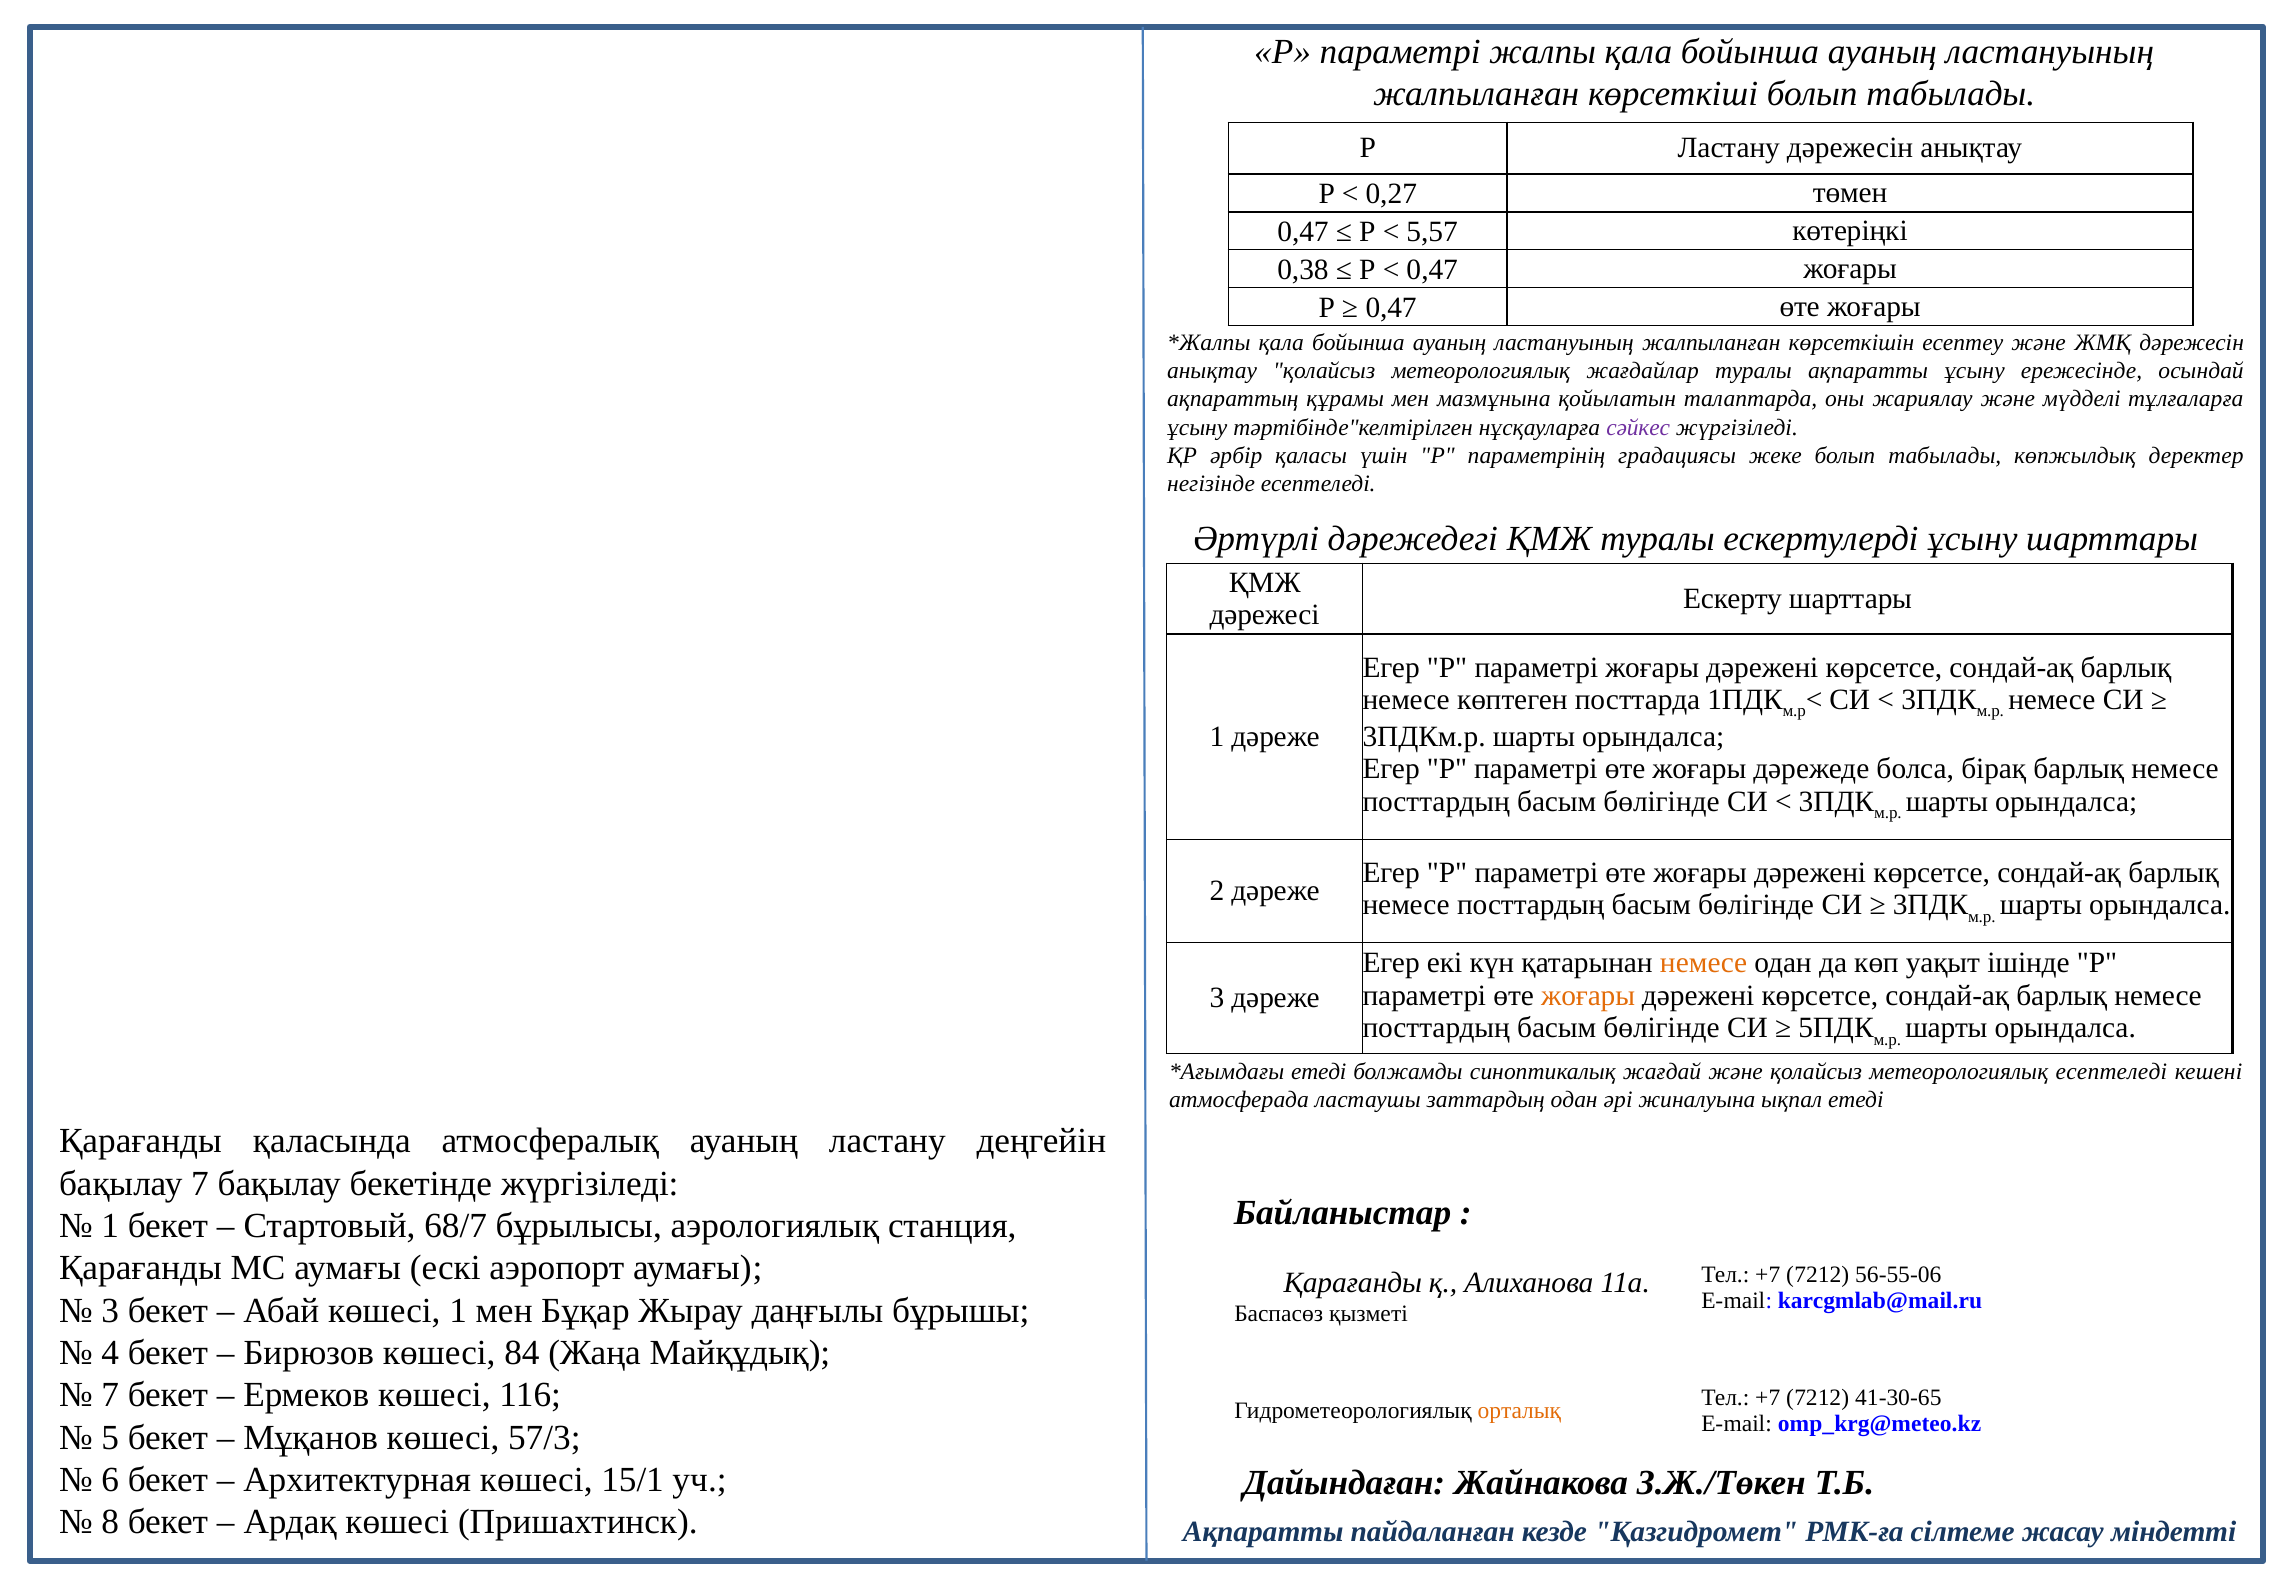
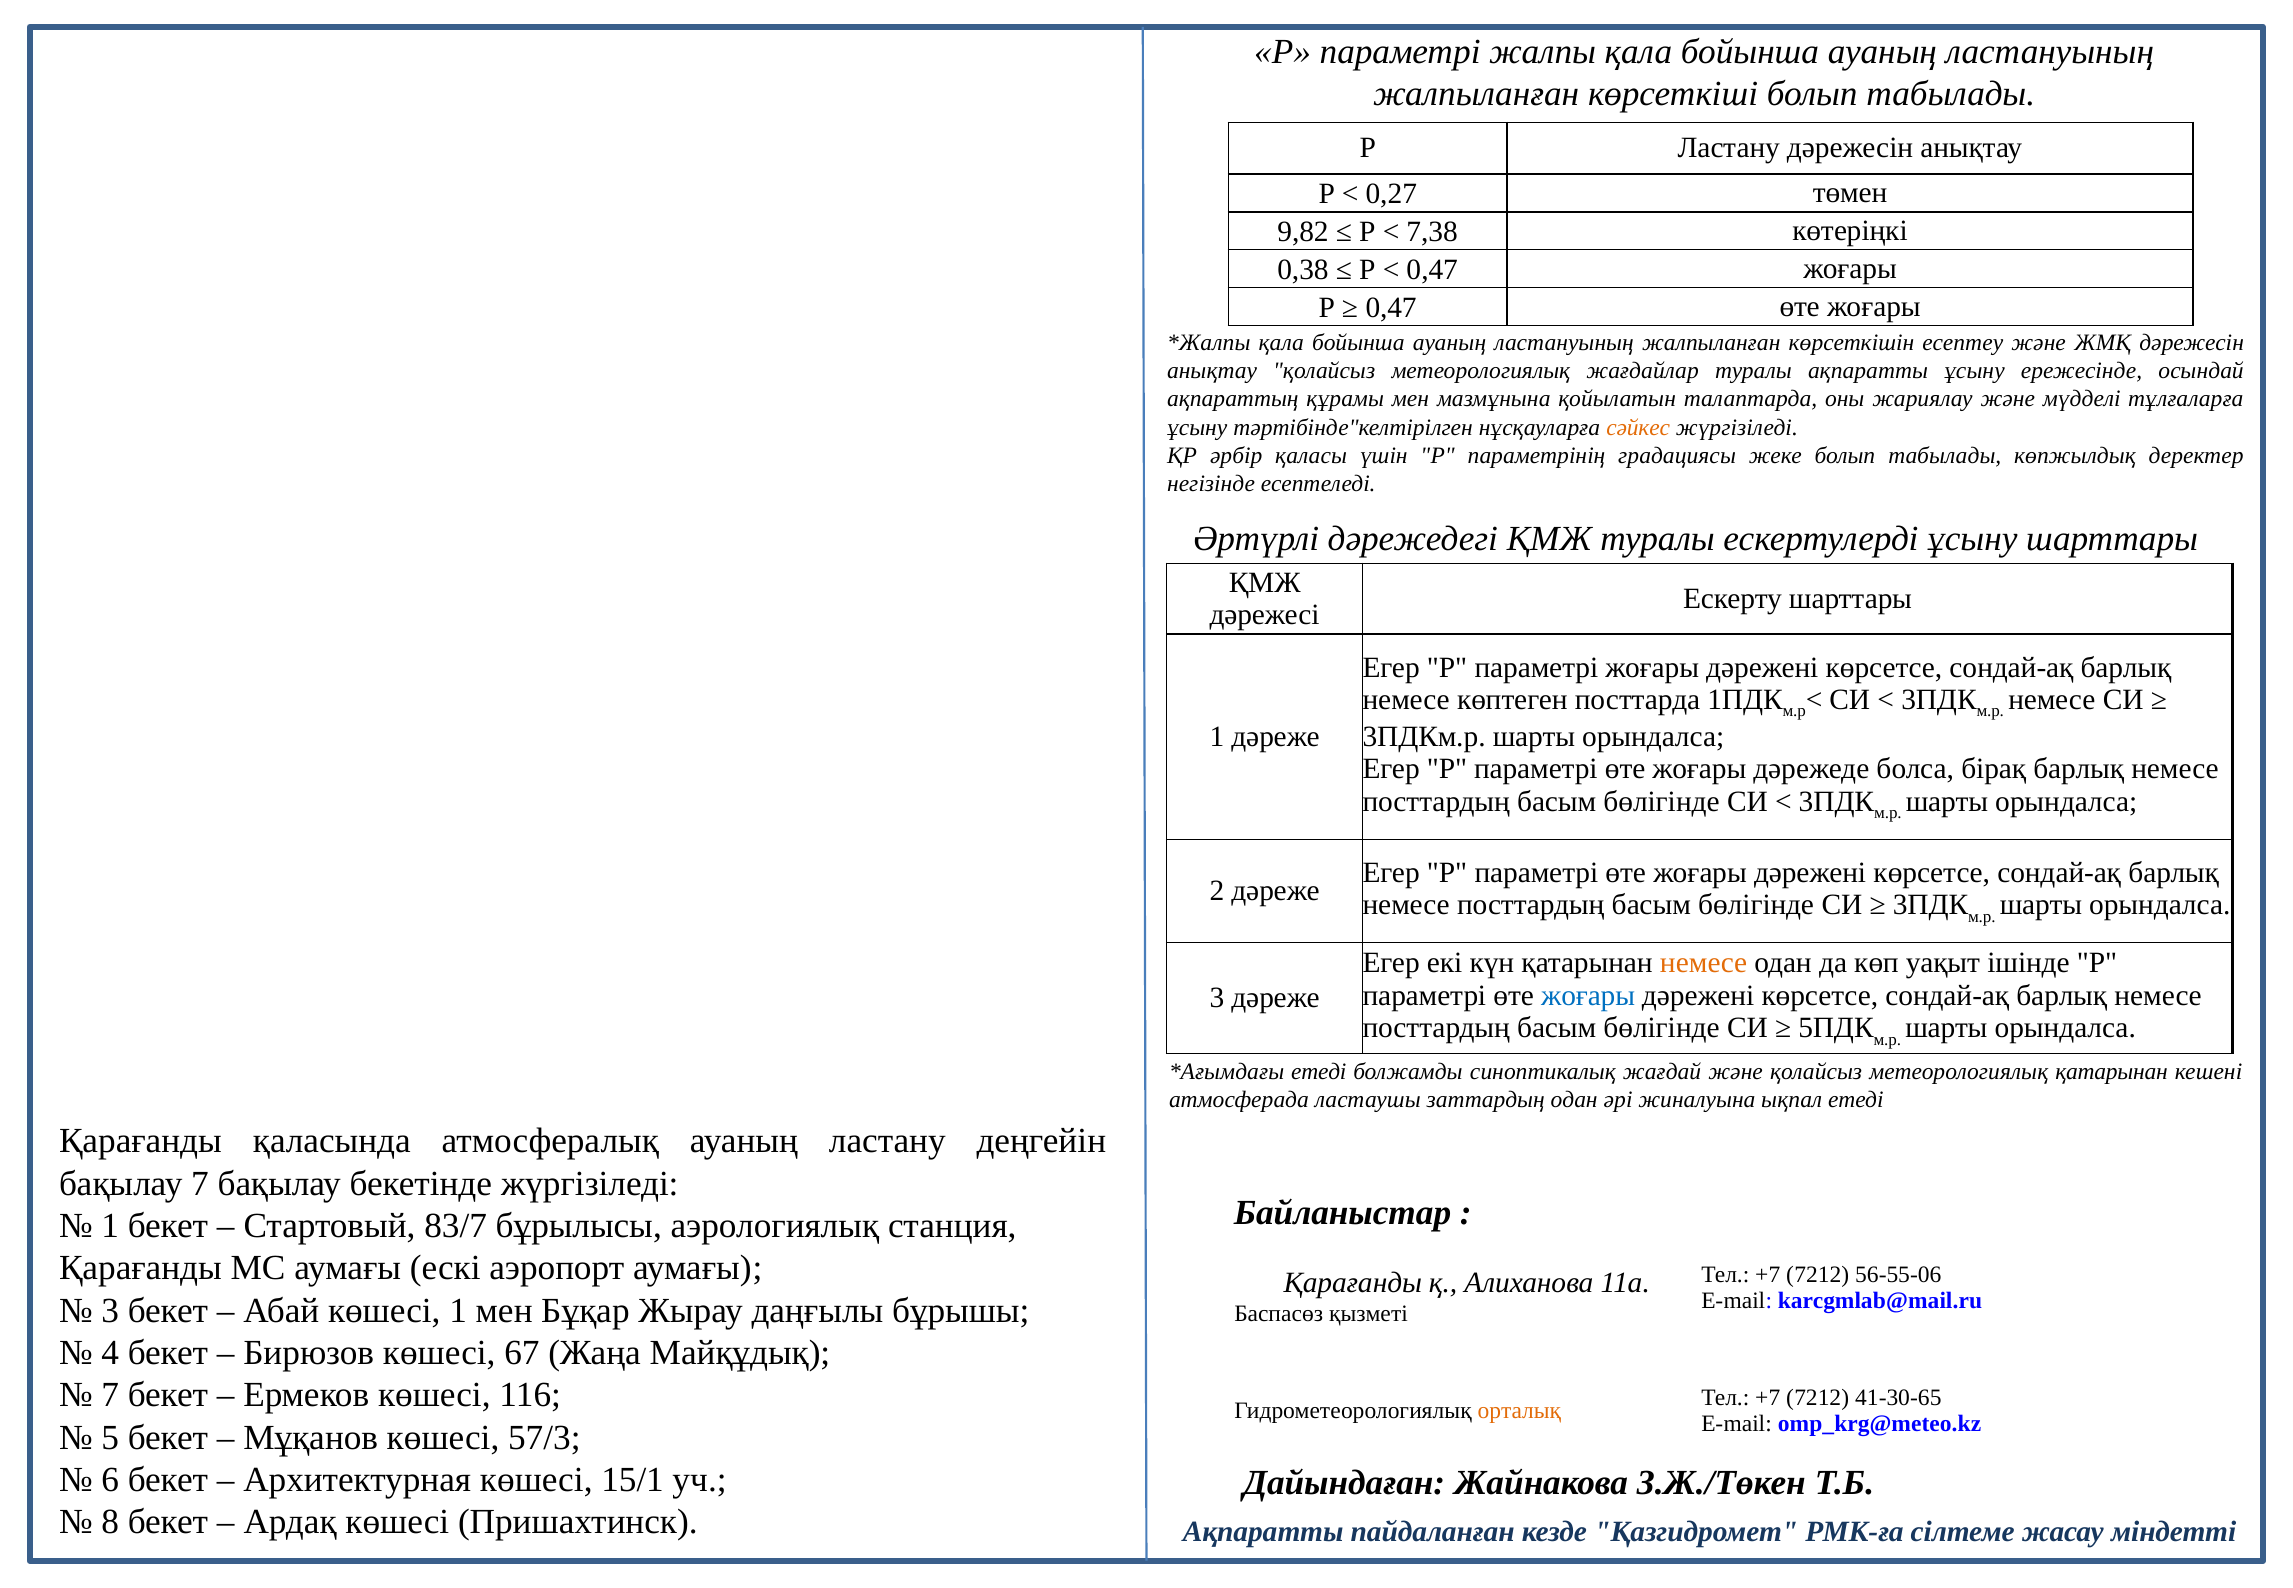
0,47: 0,47 -> 9,82 (1303, 232)
5,57: 5,57 -> 7,38 (1432, 232)
сәйкес colour: purple -> orange (1638, 427)
жоғары colour: orange -> blue (1588, 995)
метеорологиялық есептеледі: есептеледі -> қатарынан (2112, 1071)
68/7: 68/7 -> 83/7 (456, 1225)
84: 84 -> 67 (522, 1352)
